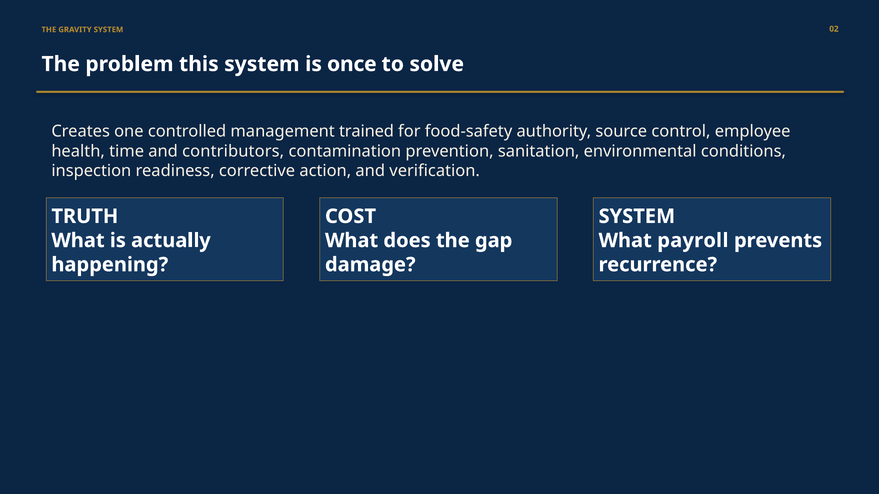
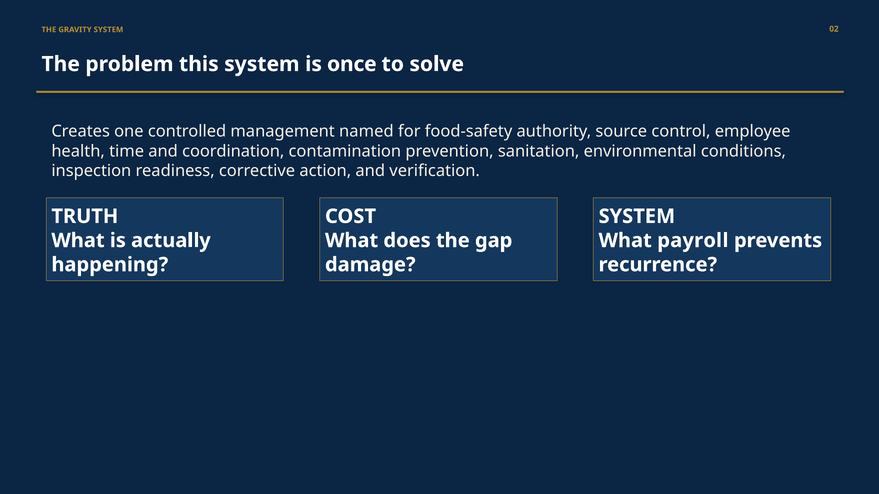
trained: trained -> named (366, 132)
contributors: contributors -> coordination (233, 151)
